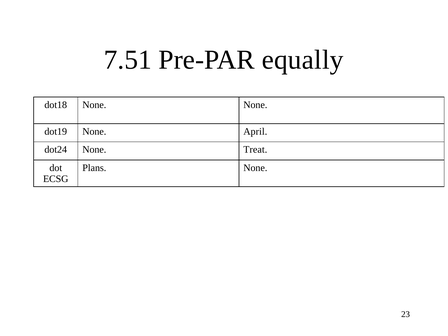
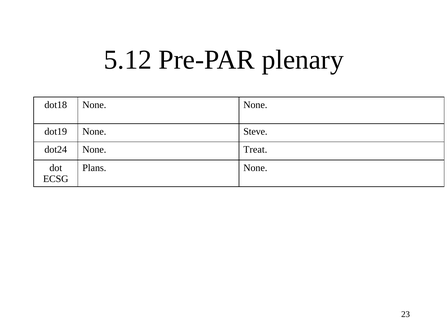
7.51: 7.51 -> 5.12 (128, 60)
equally: equally -> plenary (303, 60)
April: April -> Steve (255, 132)
